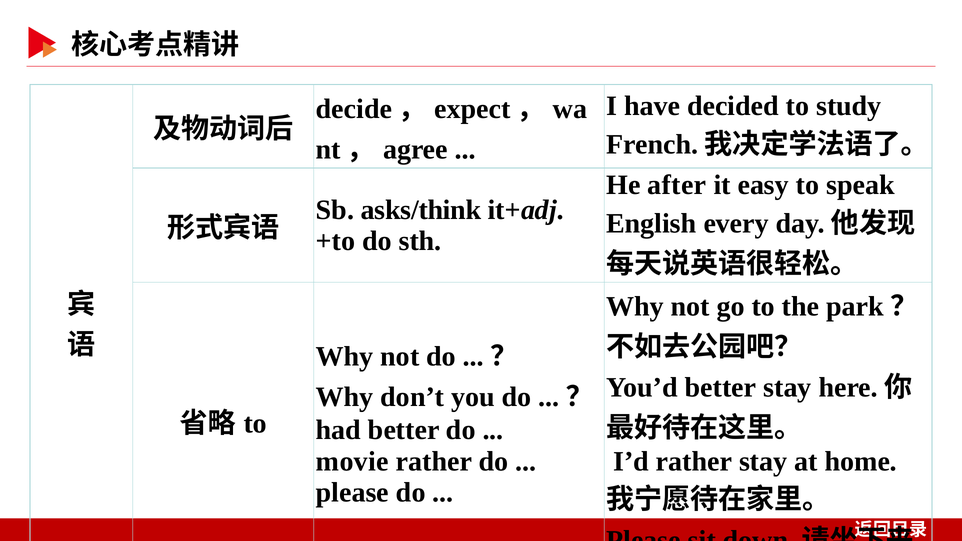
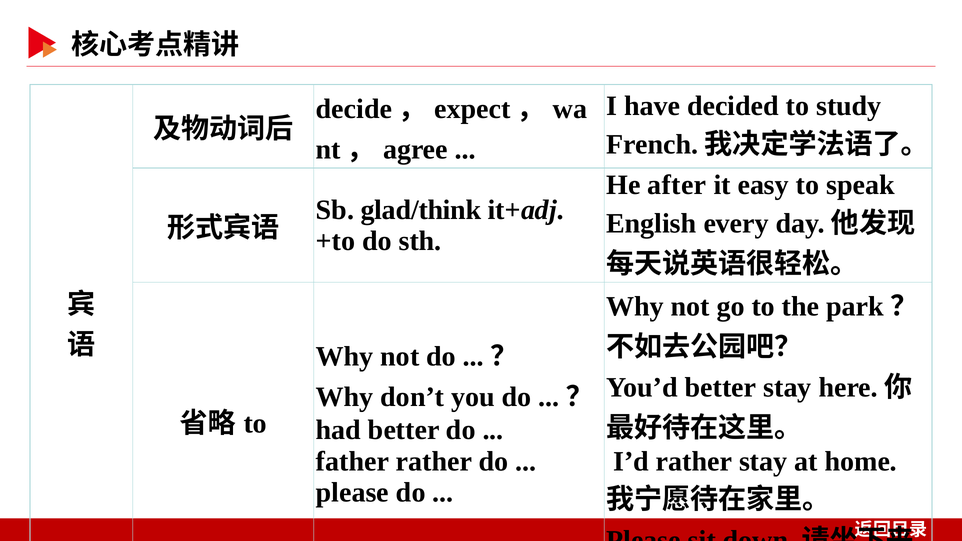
asks/think: asks/think -> glad/think (421, 210)
movie: movie -> father (352, 461)
